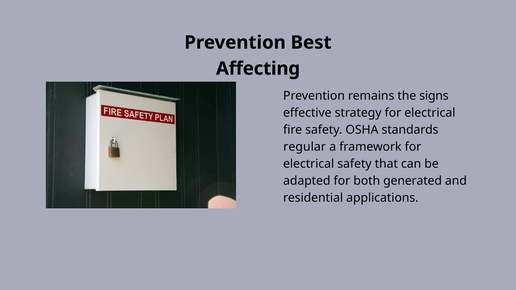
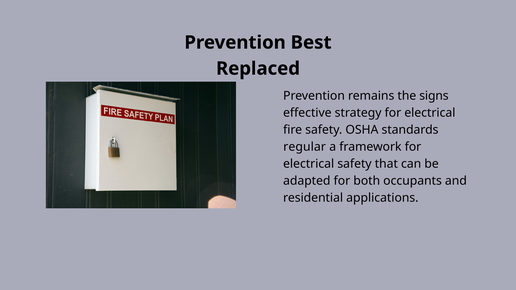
Affecting: Affecting -> Replaced (258, 69)
generated: generated -> occupants (413, 181)
